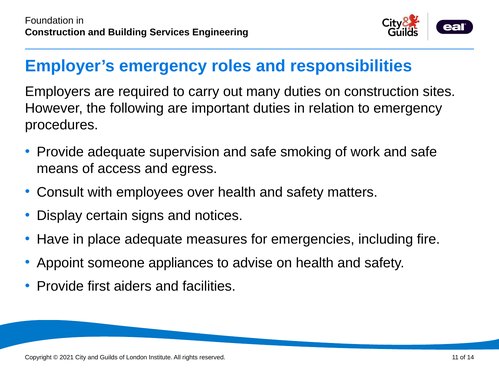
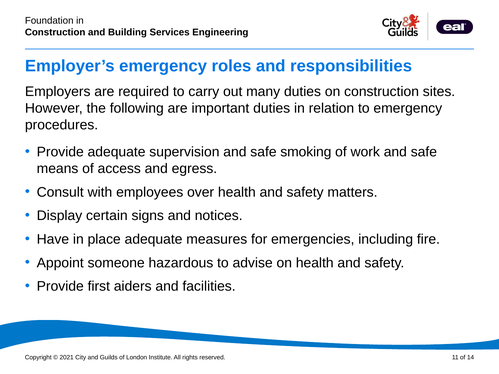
appliances: appliances -> hazardous (181, 263)
